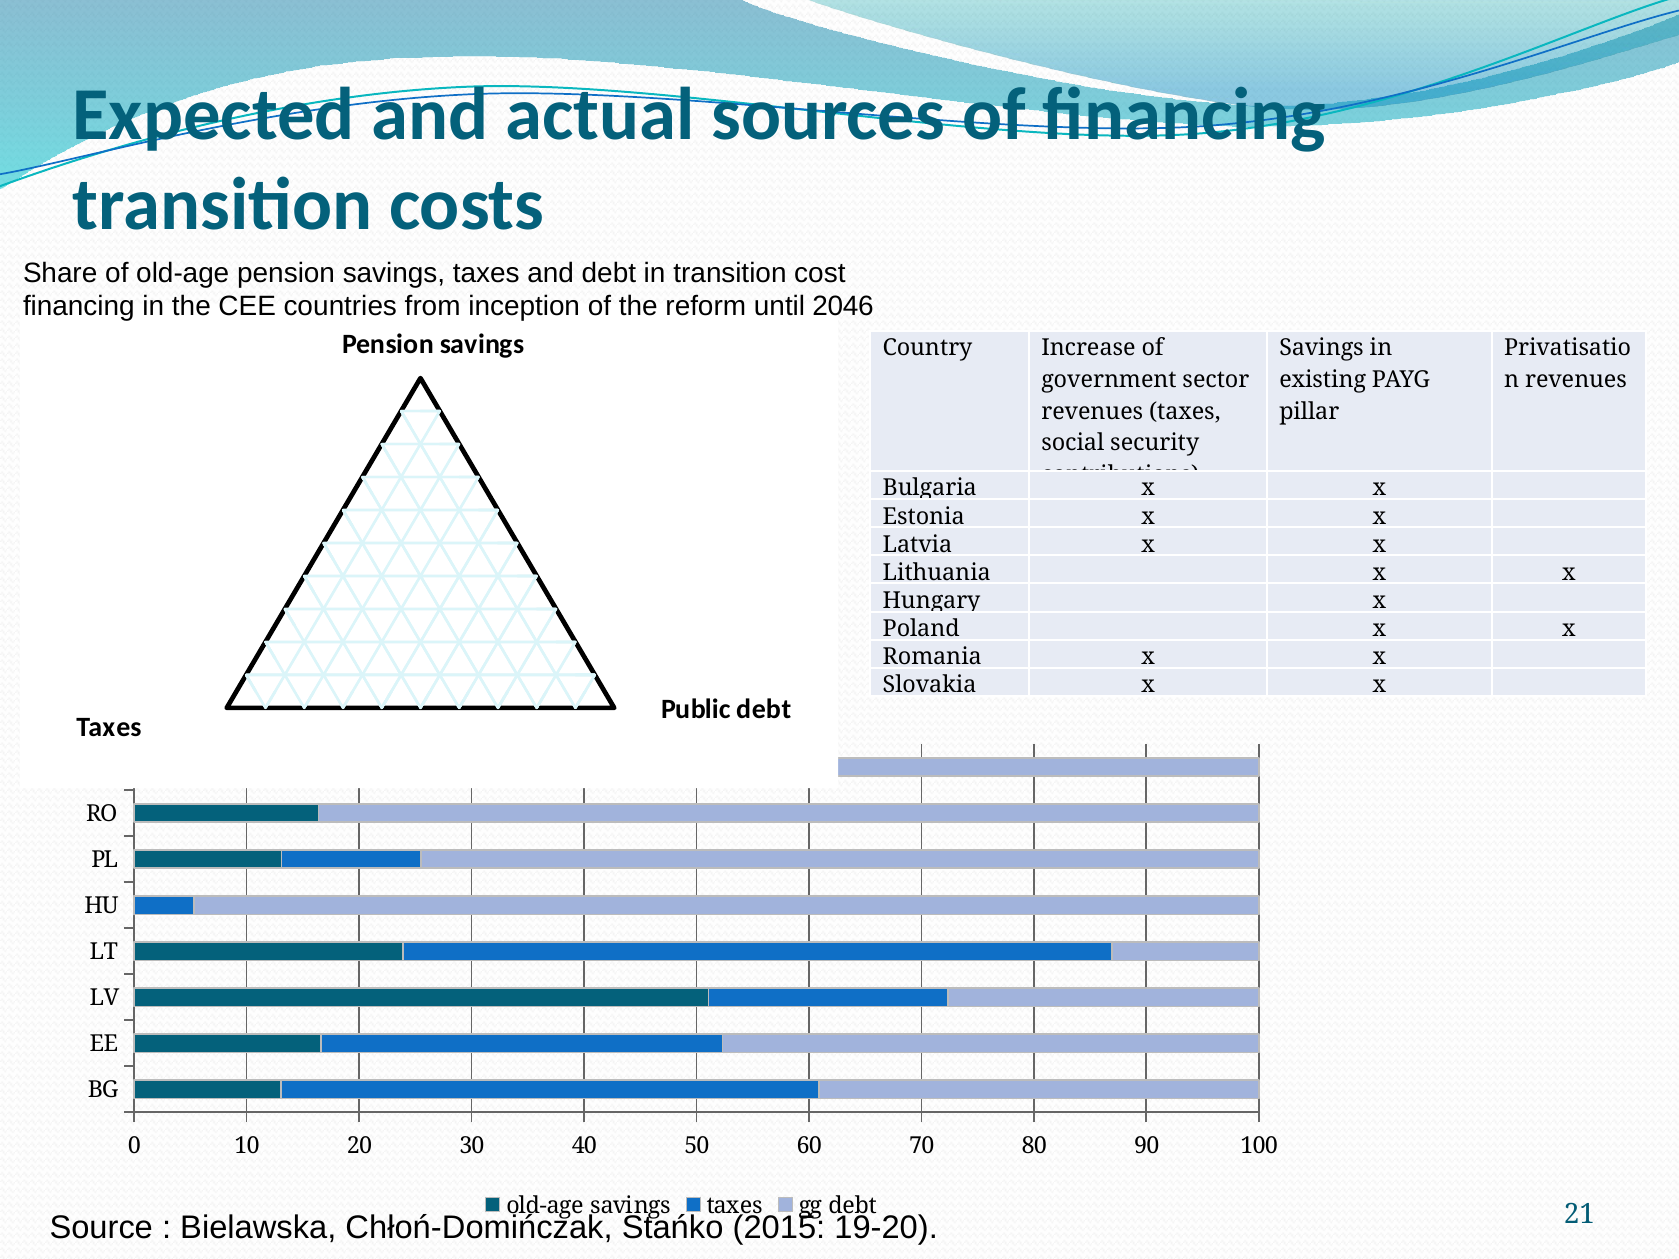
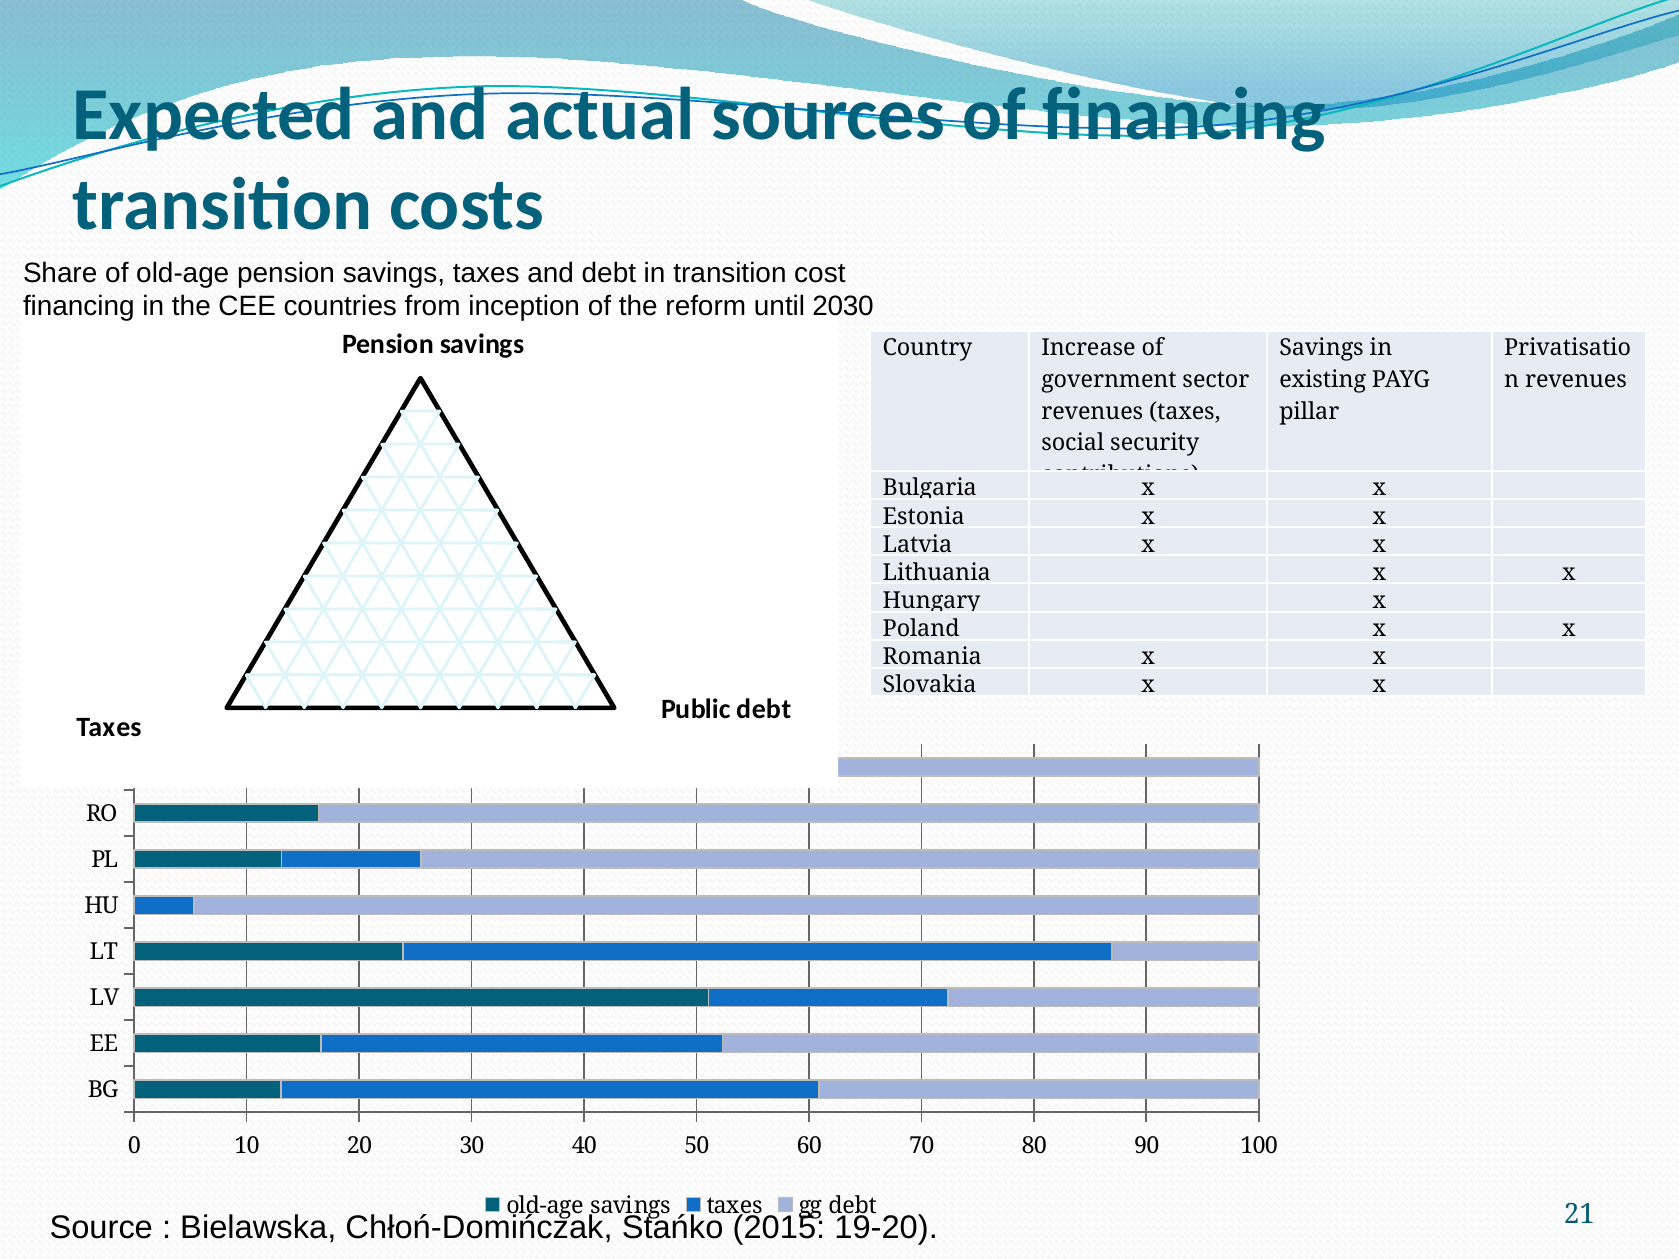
2046: 2046 -> 2030 (843, 307)
